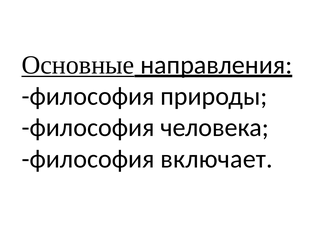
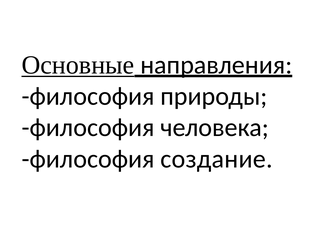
включает: включает -> создание (217, 159)
